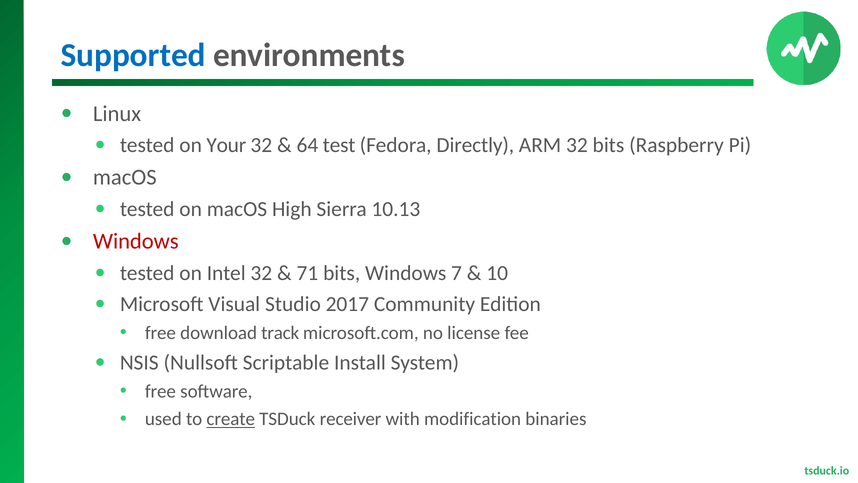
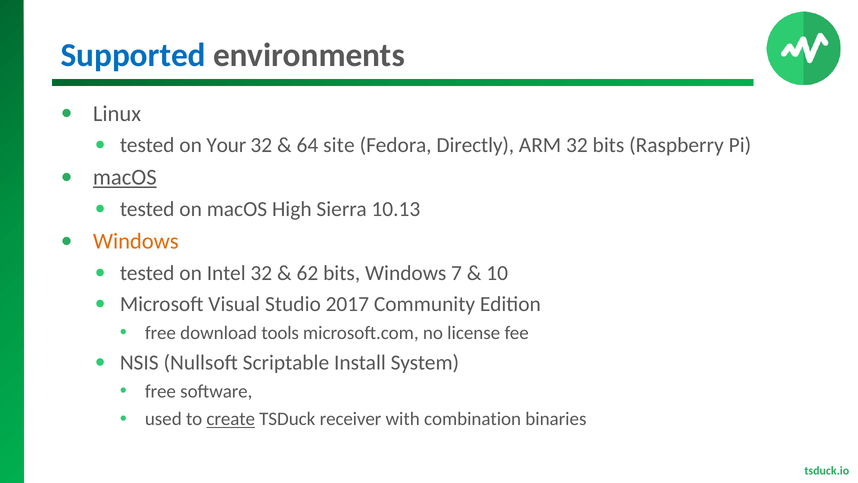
test: test -> site (339, 145)
macOS underline: none -> present (125, 177)
Windows colour: red -> orange (136, 241)
71: 71 -> 62 (307, 273)
track: track -> tools (280, 333)
modification: modification -> combination (473, 419)
